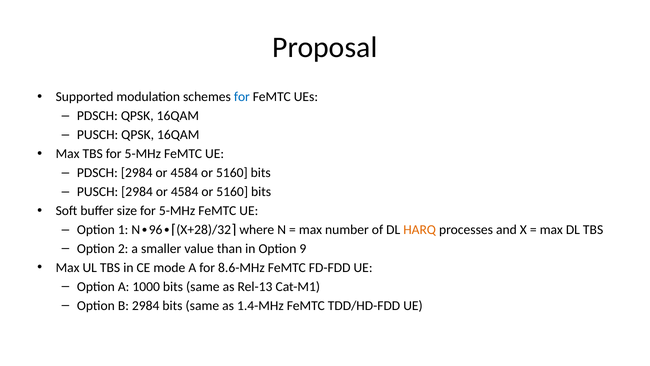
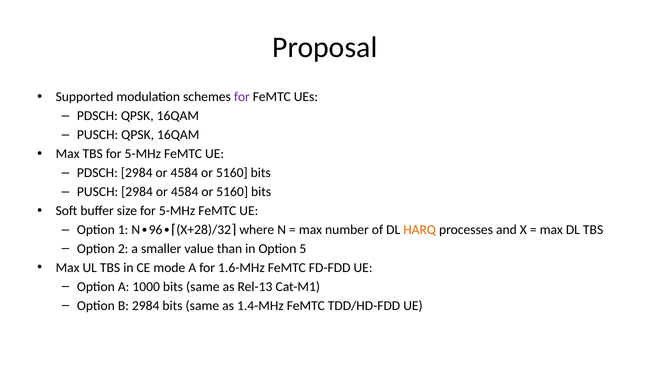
for colour: blue -> purple (242, 97)
9: 9 -> 5 (303, 249)
8.6-MHz: 8.6-MHz -> 1.6-MHz (241, 267)
